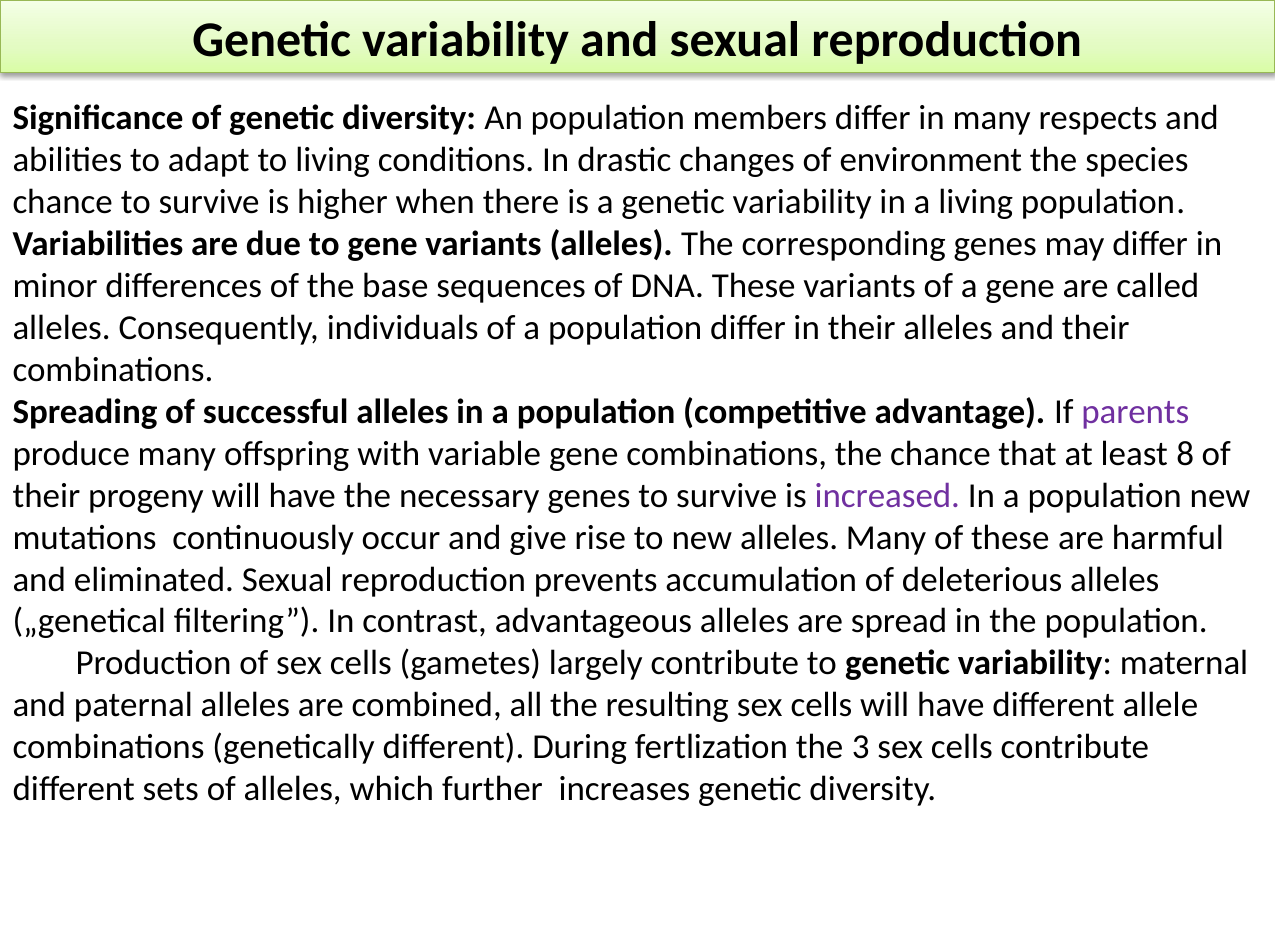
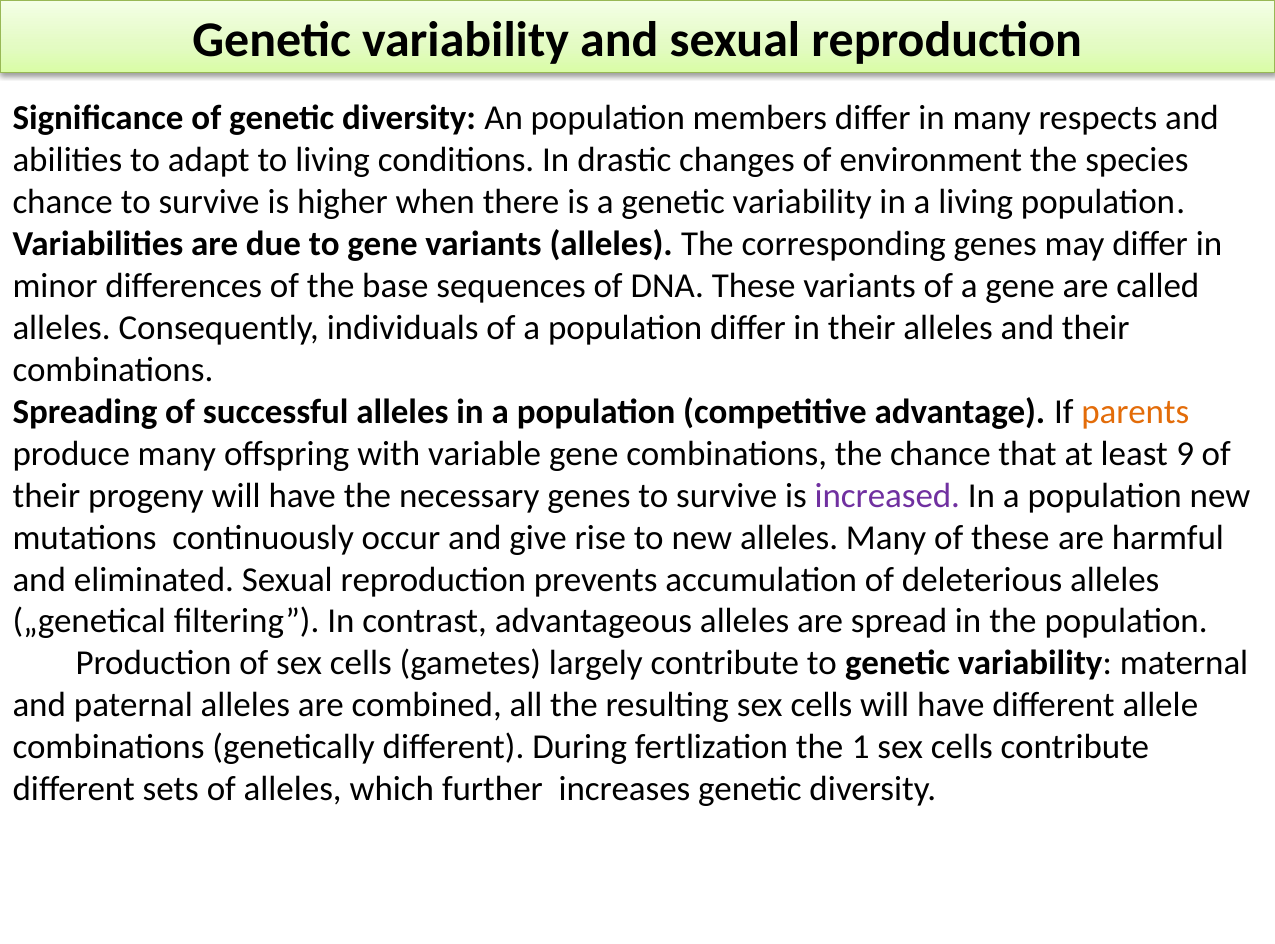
parents colour: purple -> orange (1135, 412)
8: 8 -> 9 (1185, 454)
3: 3 -> 1 (861, 748)
